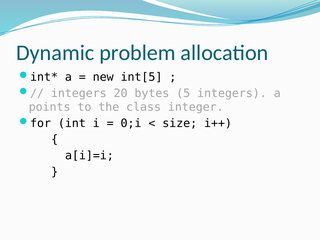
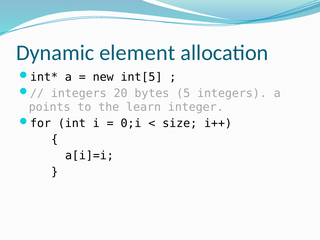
problem: problem -> element (137, 53)
class: class -> learn (144, 107)
